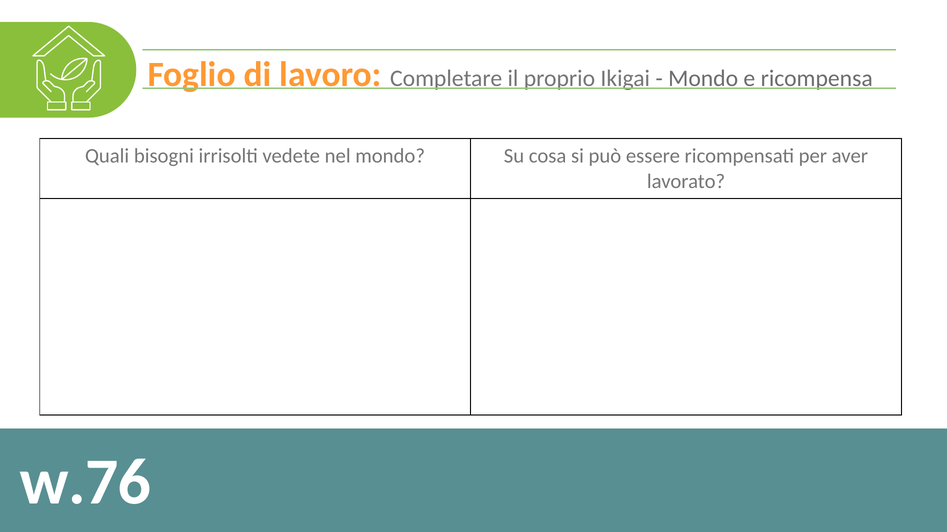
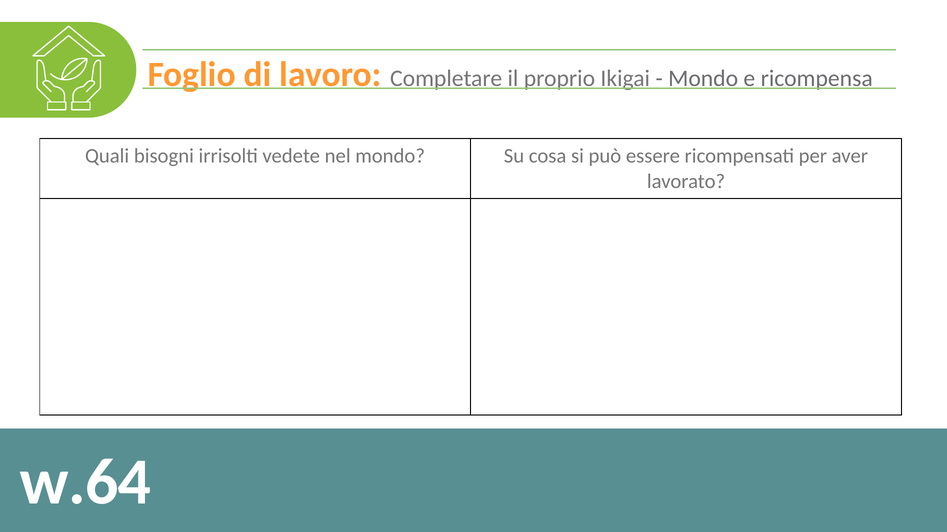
w.76: w.76 -> w.64 (85, 483)
